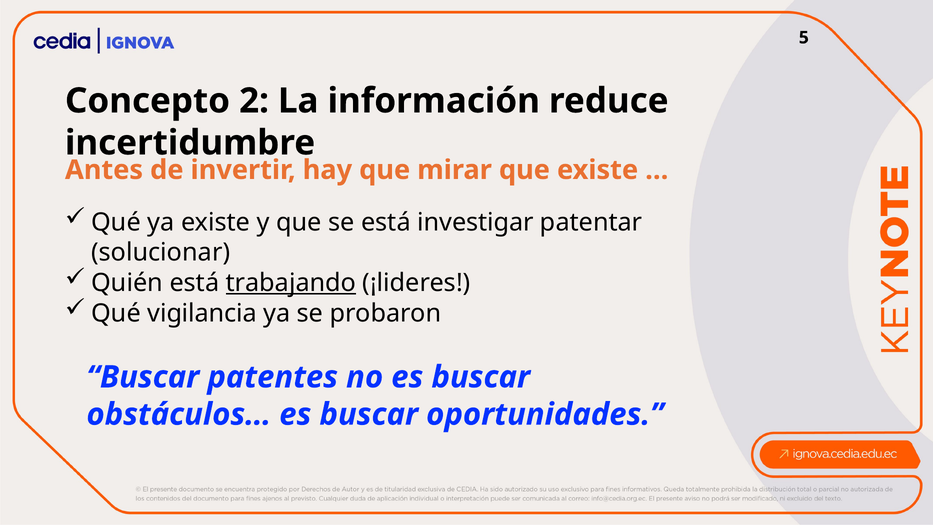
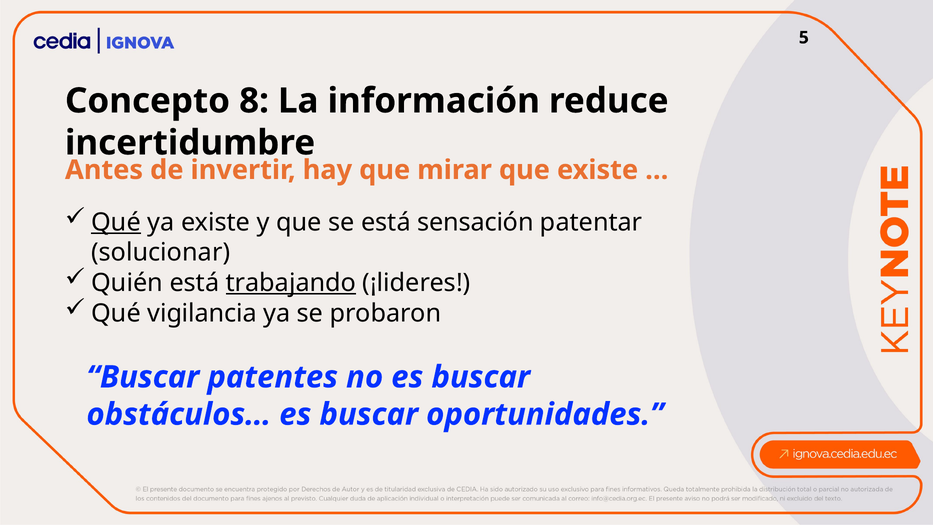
2: 2 -> 8 (254, 101)
Qué underline: none -> present (116, 222)
investigar: investigar -> sensación (476, 222)
